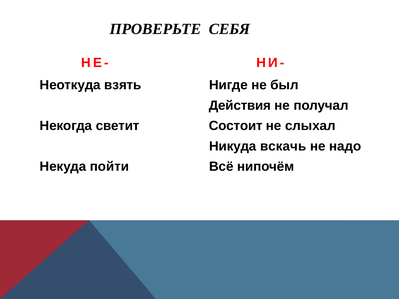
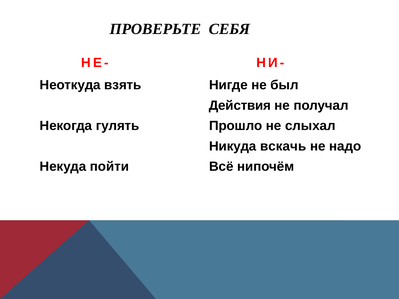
светит: светит -> гулять (118, 126)
Состоит: Состоит -> Прошло (236, 126)
